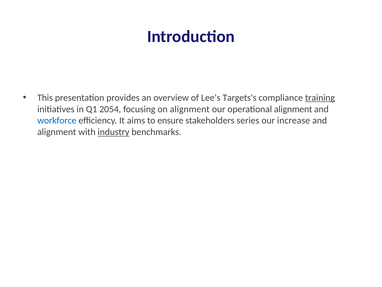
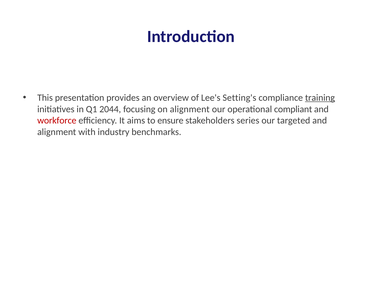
Targets's: Targets's -> Setting's (239, 97)
2054: 2054 -> 2044 (110, 109)
operational alignment: alignment -> compliant (293, 109)
workforce colour: blue -> red (57, 120)
increase: increase -> targeted (294, 120)
industry underline: present -> none (114, 132)
